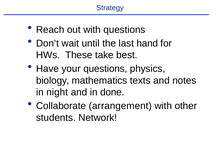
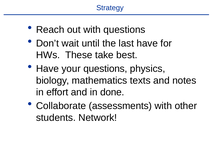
last hand: hand -> have (147, 43)
night: night -> effort (57, 92)
arrangement: arrangement -> assessments (120, 106)
